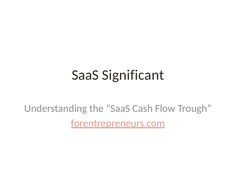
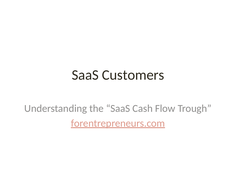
Significant: Significant -> Customers (133, 75)
